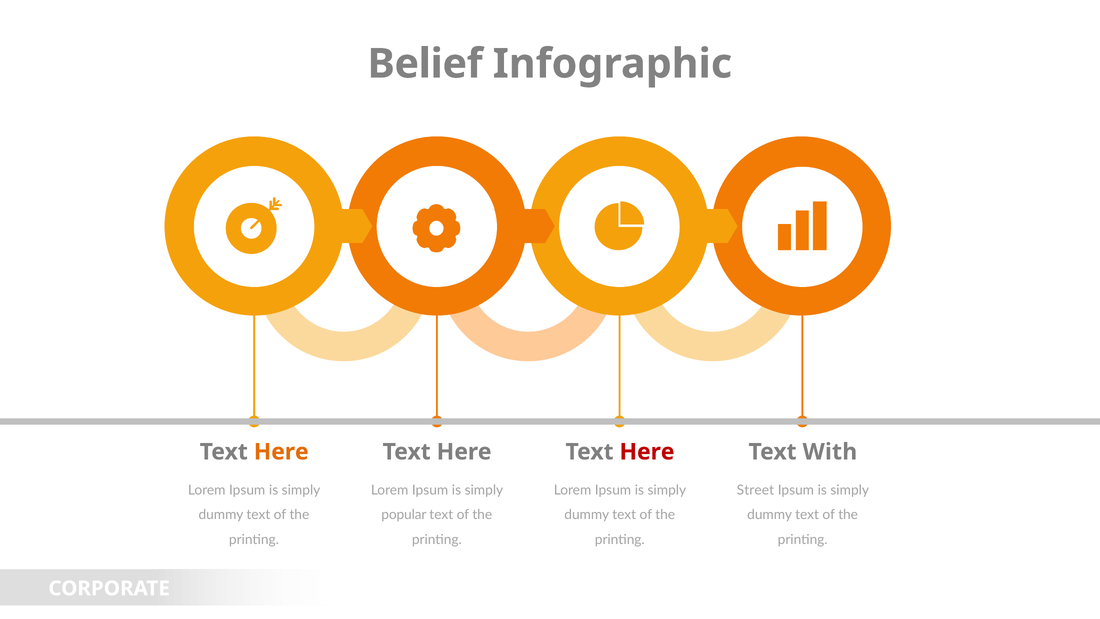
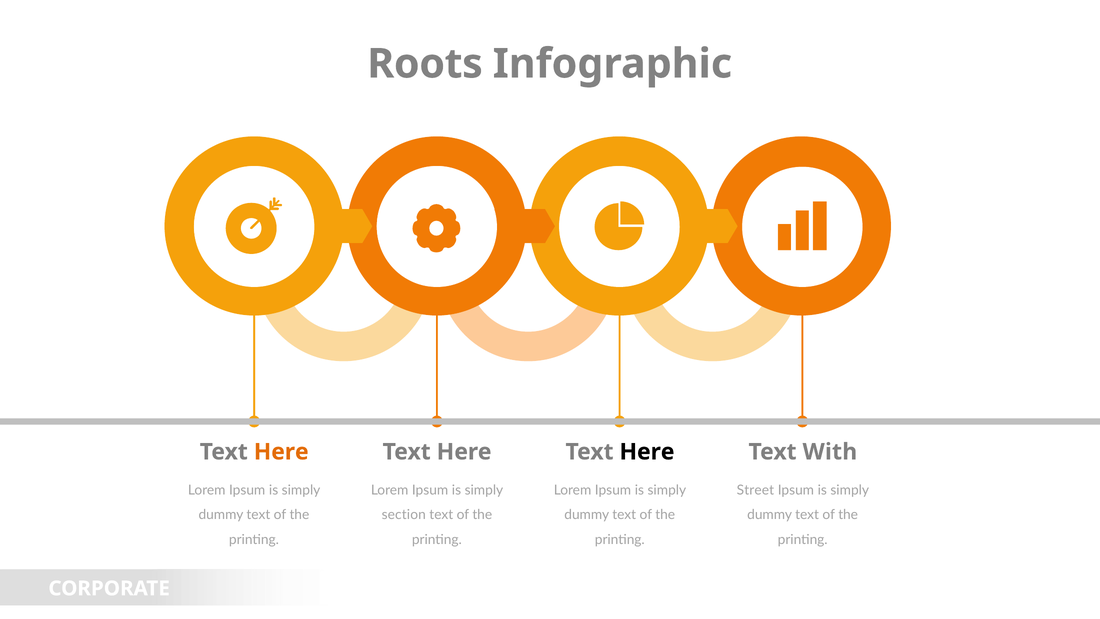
Belief: Belief -> Roots (425, 64)
Here colour: red -> black (647, 452)
popular: popular -> section (404, 515)
